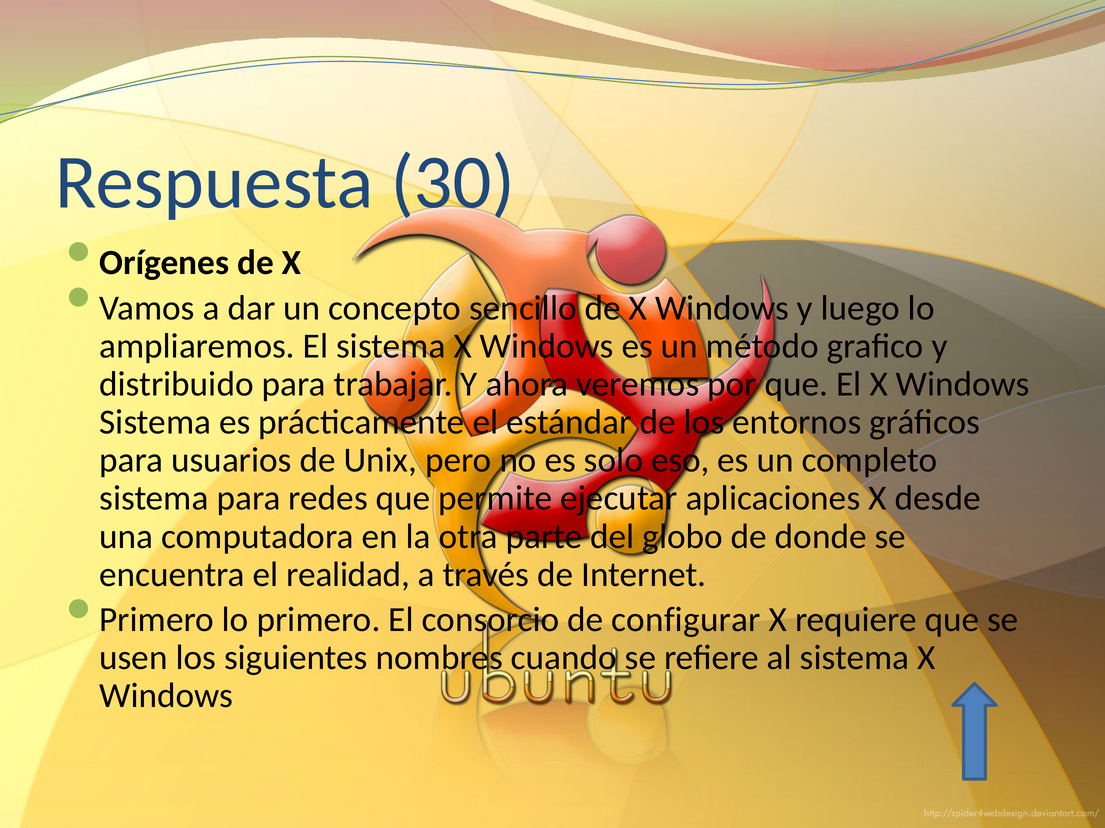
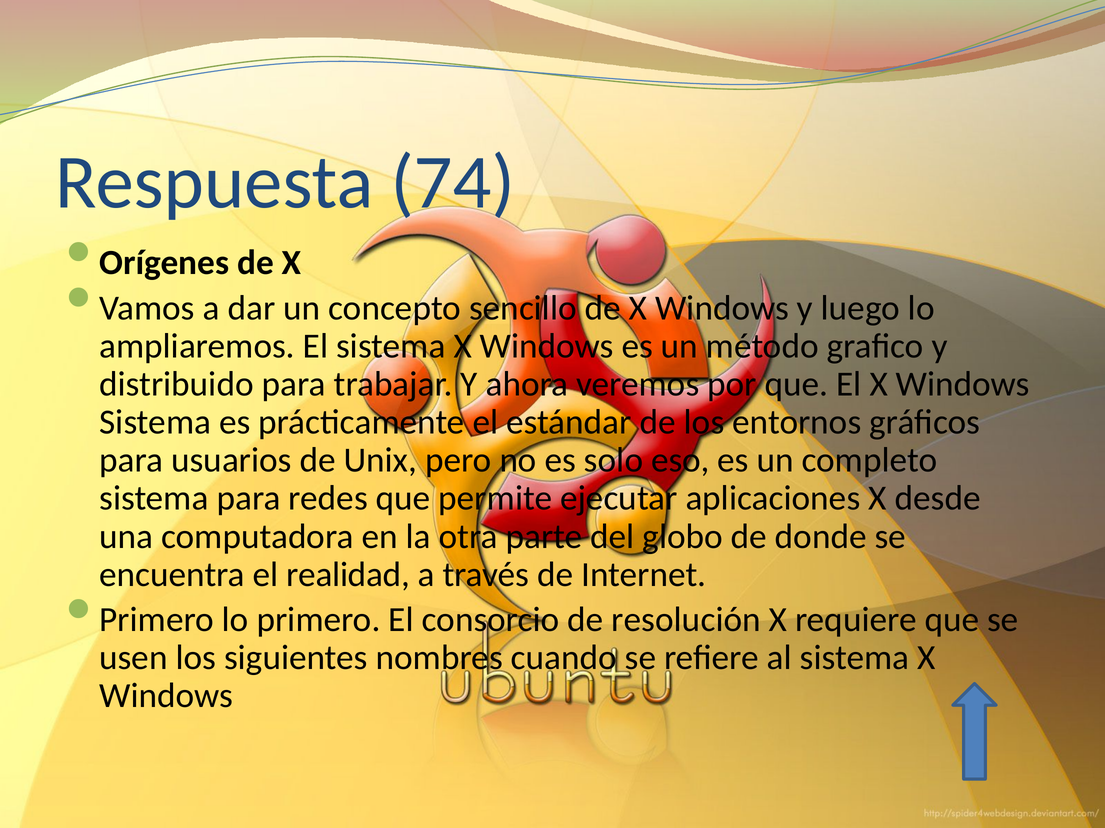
30: 30 -> 74 (453, 182)
configurar: configurar -> resolución (686, 620)
